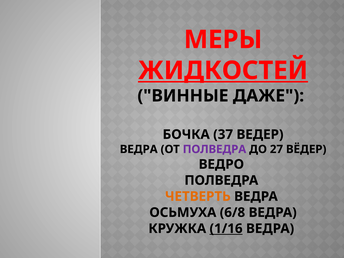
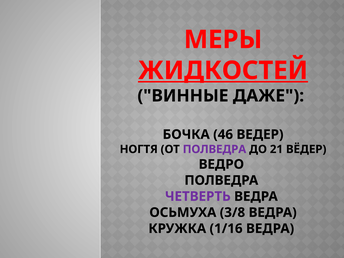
37: 37 -> 46 (223, 134)
ВЕДРА: ВЕДРА -> НОГТЯ (139, 149)
27: 27 -> 21 (276, 149)
ЧЕТВЕРТЬ colour: orange -> purple (198, 196)
6/8: 6/8 -> 3/8 (232, 212)
1/16 underline: present -> none (226, 229)
